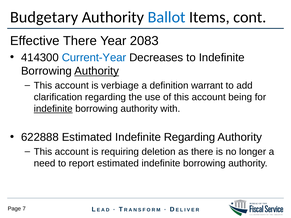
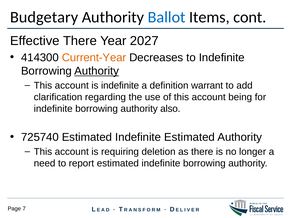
2083: 2083 -> 2027 (144, 41)
Current-Year colour: blue -> orange (94, 58)
is verbiage: verbiage -> indefinite (120, 86)
indefinite underline: present -> none (53, 109)
with: with -> also (170, 109)
622888: 622888 -> 725740 (40, 137)
Indefinite Regarding: Regarding -> Estimated (190, 137)
